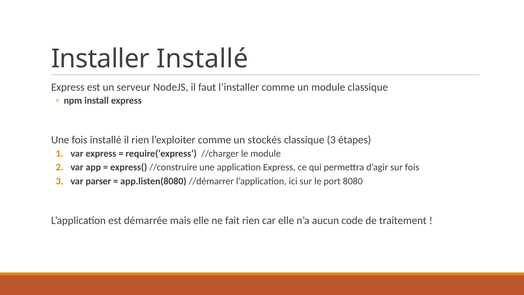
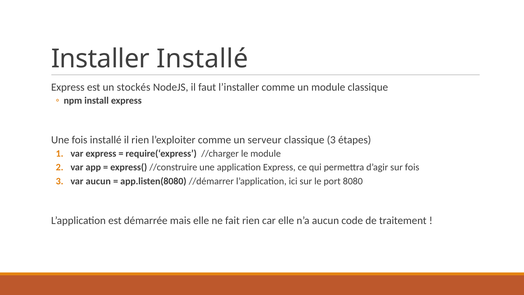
serveur: serveur -> stockés (134, 87)
stockés: stockés -> serveur (265, 140)
var parser: parser -> aucun (98, 181)
